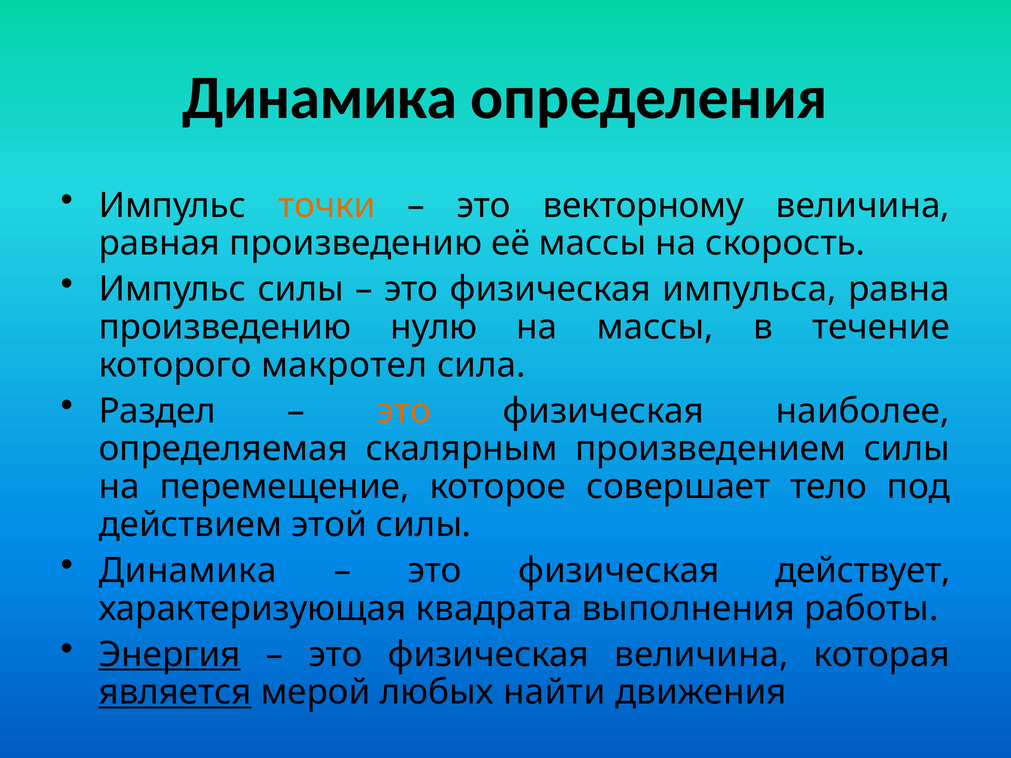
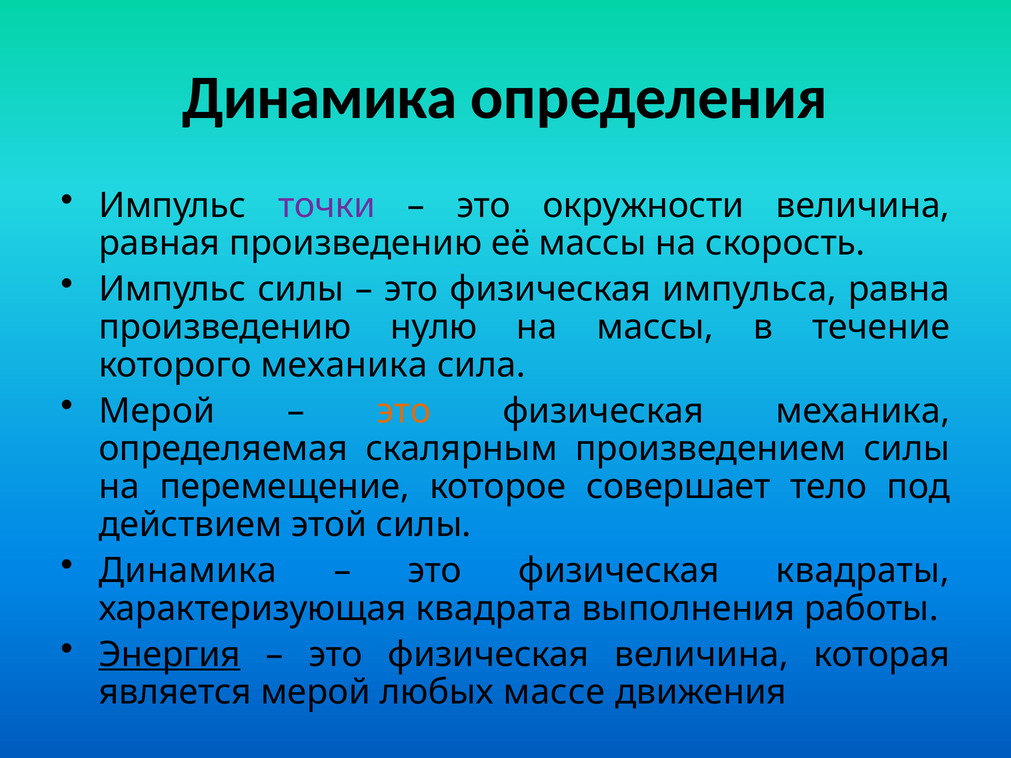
точки colour: orange -> purple (327, 206)
векторному: векторному -> окружности (643, 206)
которого макротел: макротел -> механика (344, 365)
Раздел: Раздел -> Мерой (157, 411)
физическая наиболее: наиболее -> механика (863, 411)
действует: действует -> квадраты (863, 571)
является underline: present -> none (175, 693)
найти: найти -> массе (554, 693)
